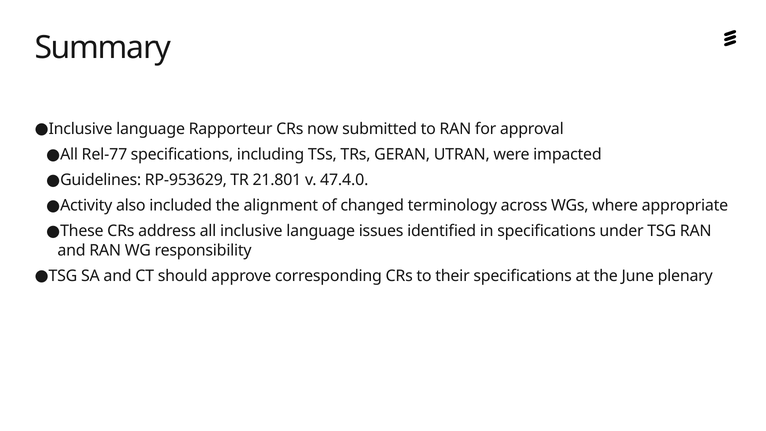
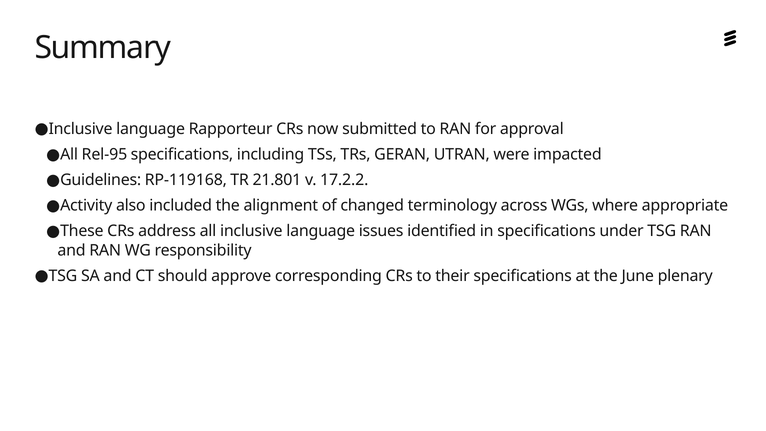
Rel-77: Rel-77 -> Rel-95 (104, 154)
RP-953629: RP-953629 -> RP-119168 (186, 180)
47.4.0: 47.4.0 -> 17.2.2 (344, 180)
